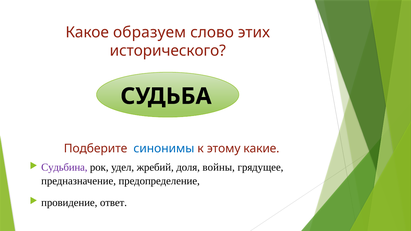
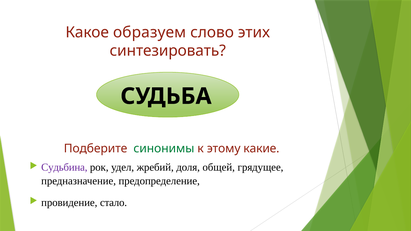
исторического: исторического -> синтезировать (168, 51)
синонимы colour: blue -> green (164, 149)
войны: войны -> общей (219, 168)
ответ: ответ -> стало (114, 203)
